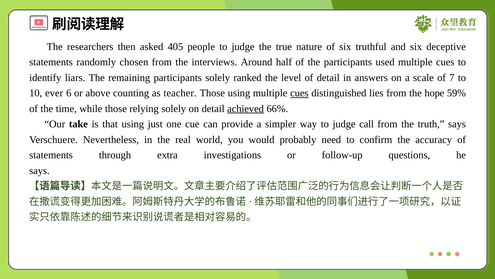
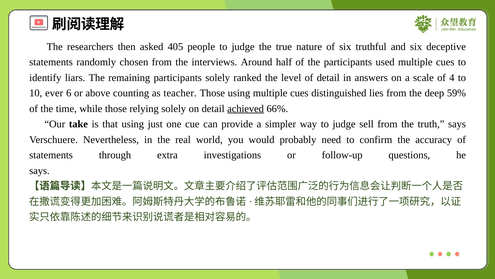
7: 7 -> 4 (452, 77)
cues underline: present -> none (299, 93)
hope: hope -> deep (434, 93)
call: call -> sell (367, 124)
